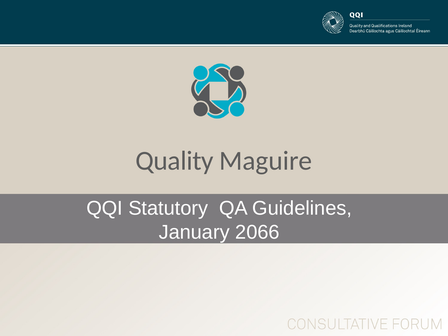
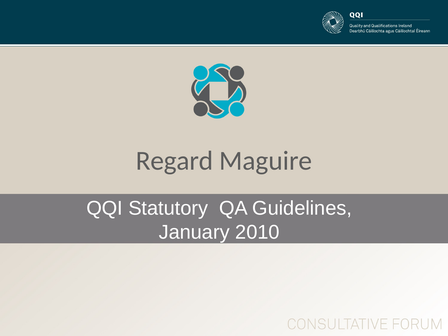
Quality: Quality -> Regard (174, 161)
2066: 2066 -> 2010 (257, 232)
